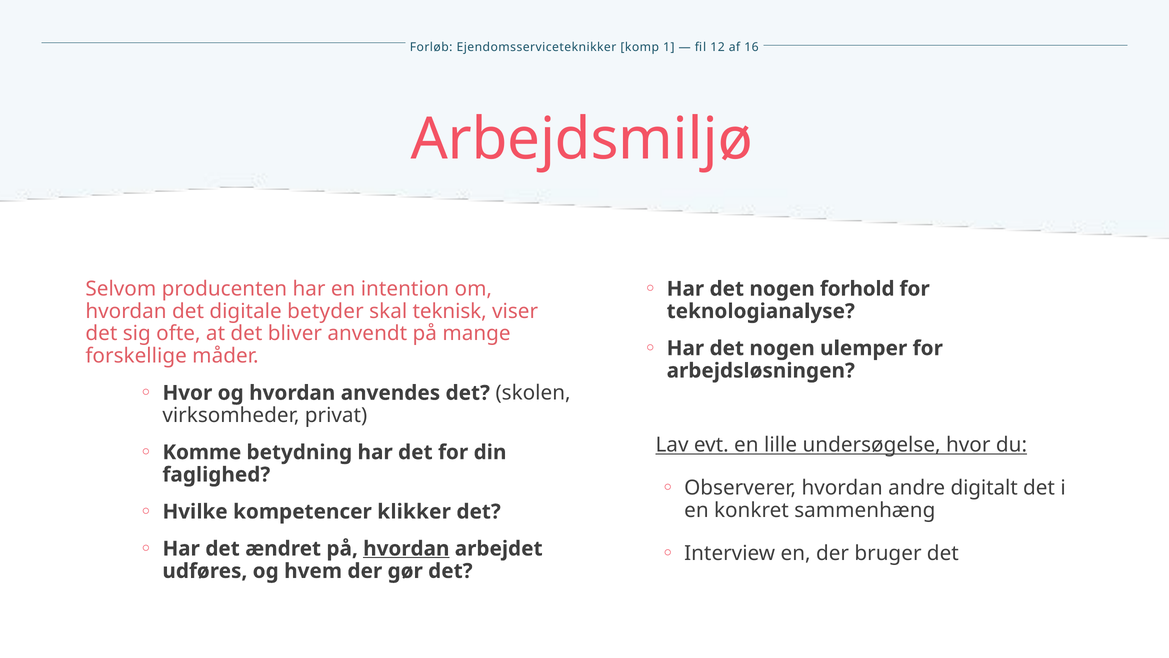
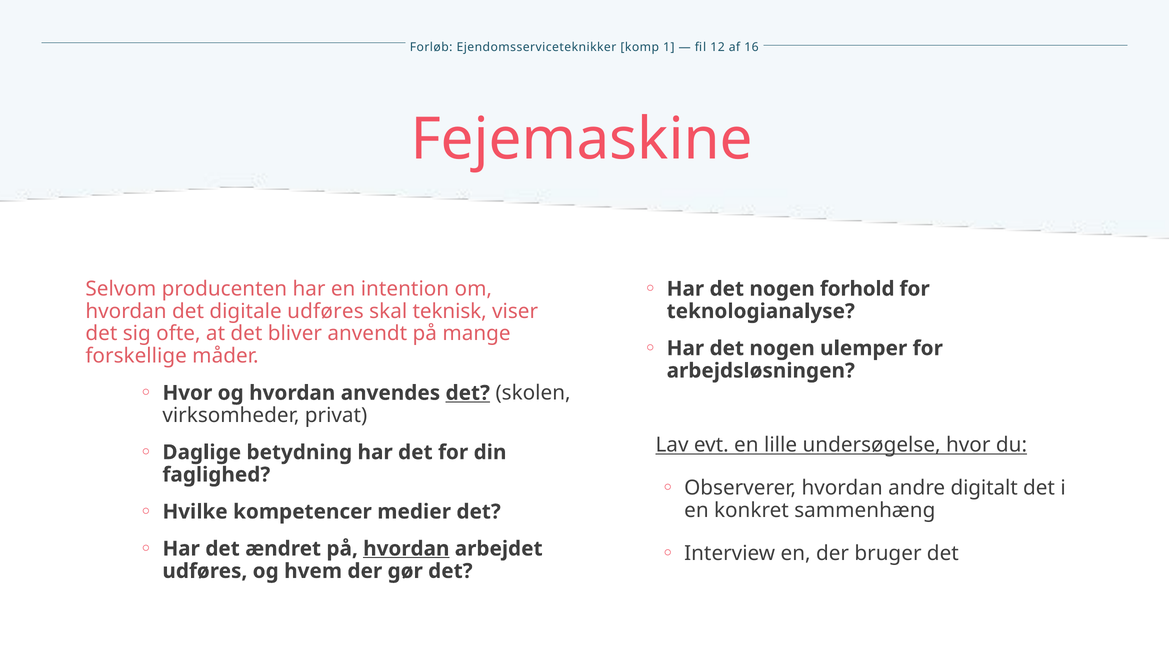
Arbejdsmiljø: Arbejdsmiljø -> Fejemaskine (582, 139)
digitale betyder: betyder -> udføres (325, 311)
det underline: none -> present (468, 393)
Komme: Komme -> Daglige (202, 452)
klikker: klikker -> medier (414, 511)
